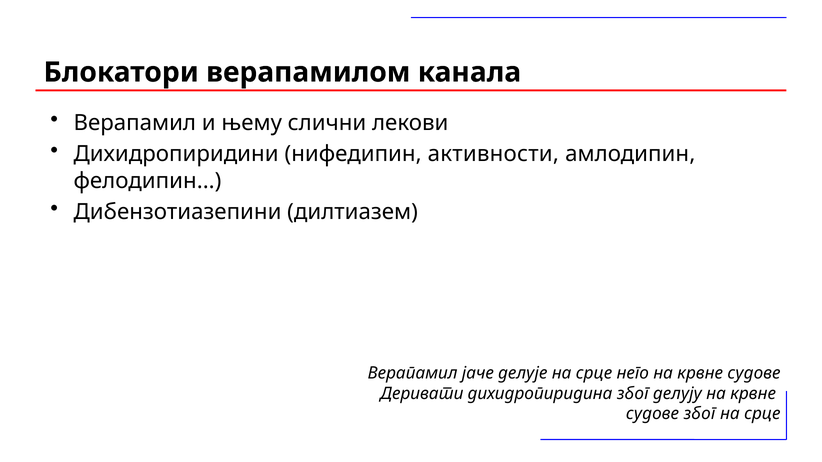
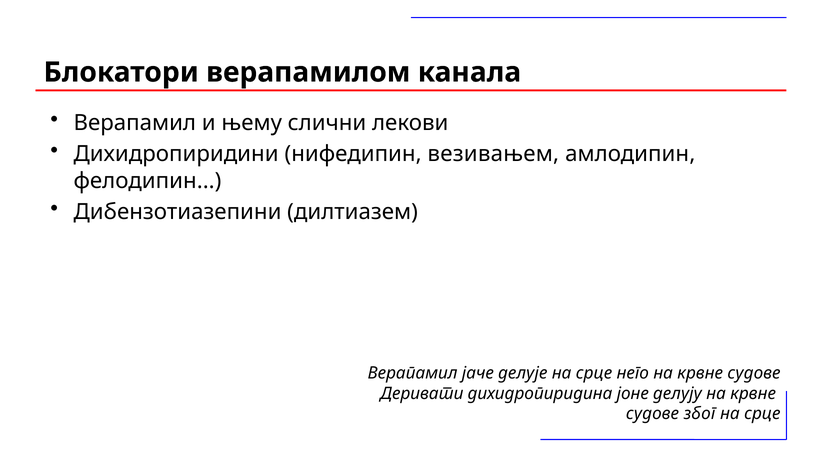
активности: активности -> везивањем (493, 154)
дихидропиридина због: због -> јоне (633, 394)
